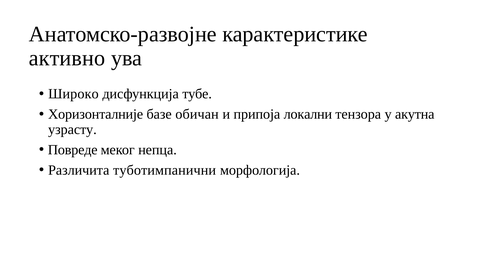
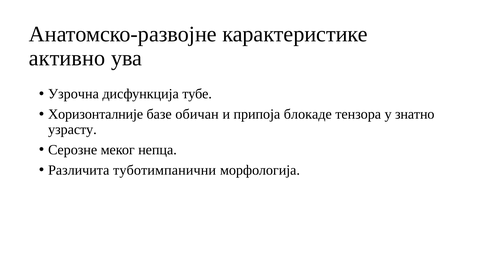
Широко: Широко -> Узрочна (73, 94)
локални: локални -> блокаде (308, 114)
акутна: акутна -> знатно (415, 114)
Повреде: Повреде -> Серозне (73, 150)
